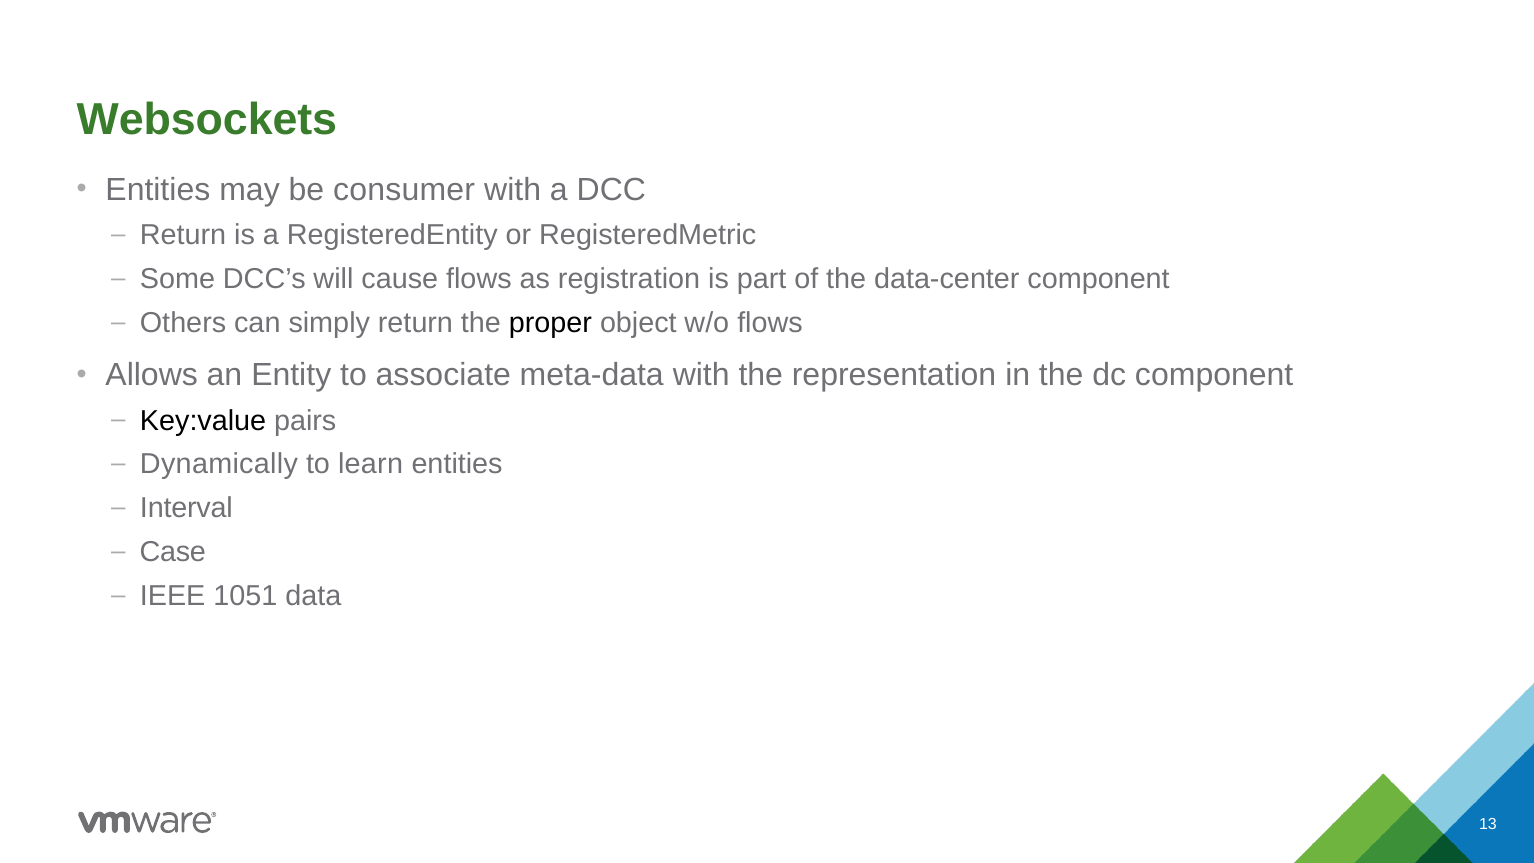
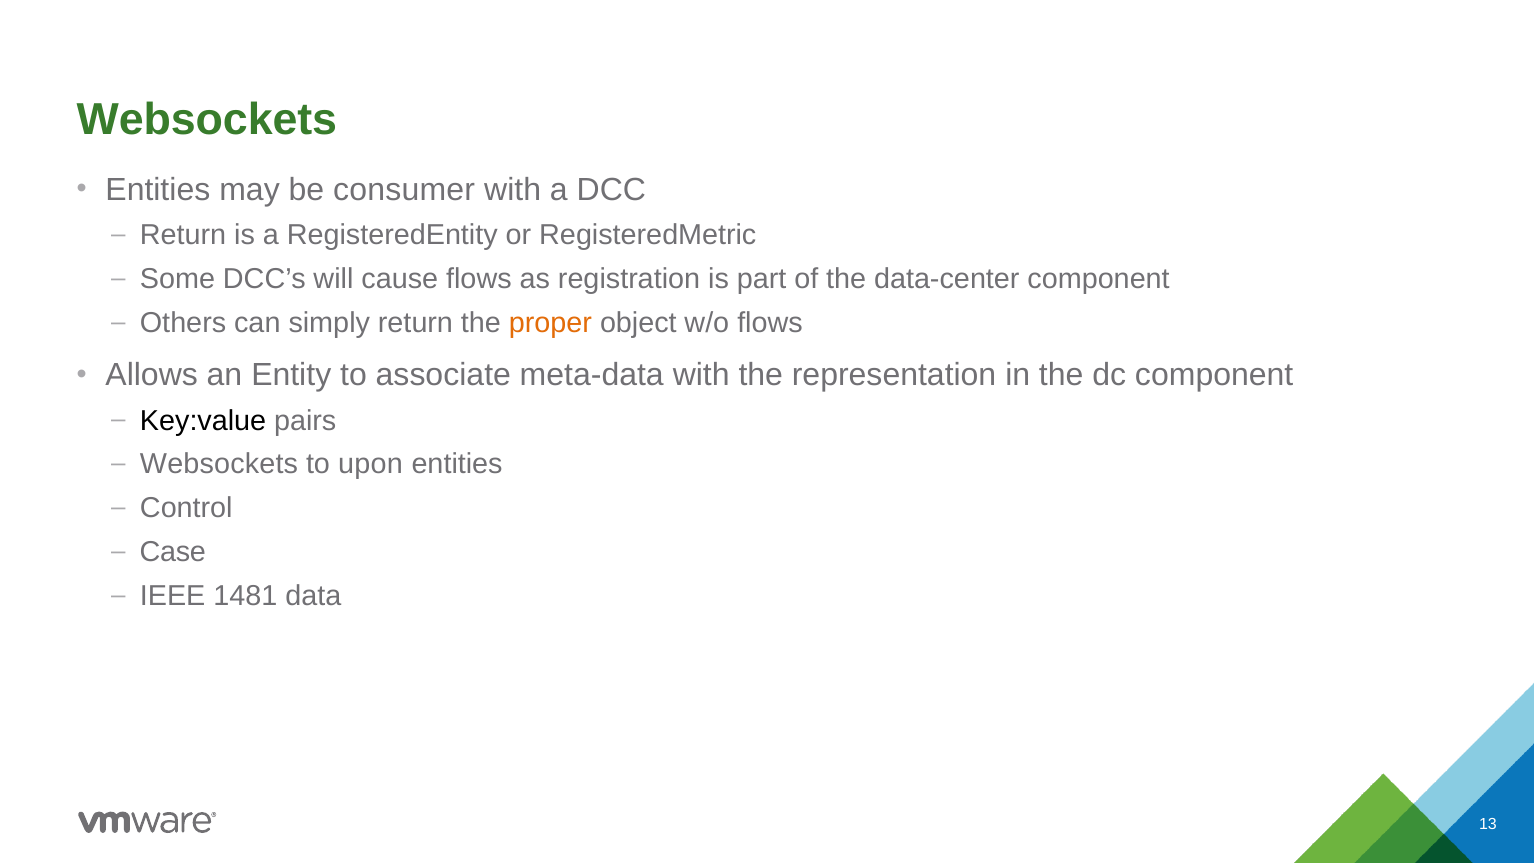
proper colour: black -> orange (550, 323)
Dynamically: Dynamically -> Websockets (219, 464)
learn: learn -> upon (371, 464)
Interval: Interval -> Control (186, 508)
1051: 1051 -> 1481 (245, 596)
